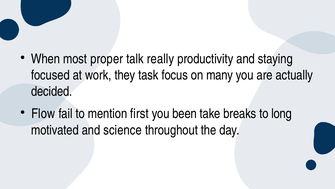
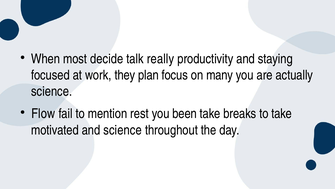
proper: proper -> decide (107, 59)
task: task -> plan (148, 75)
decided: decided -> science (52, 91)
first: first -> rest (139, 113)
to long: long -> take (282, 113)
